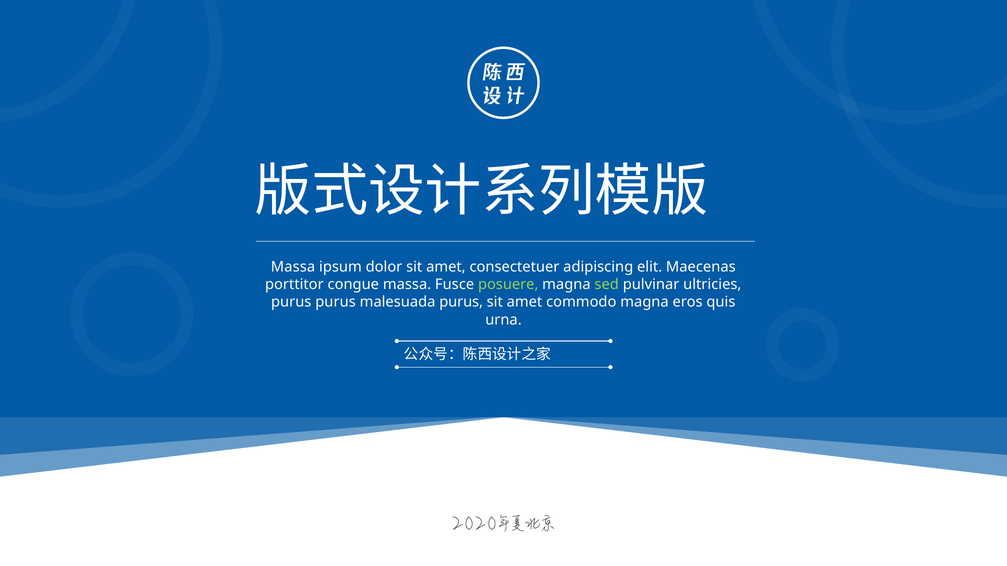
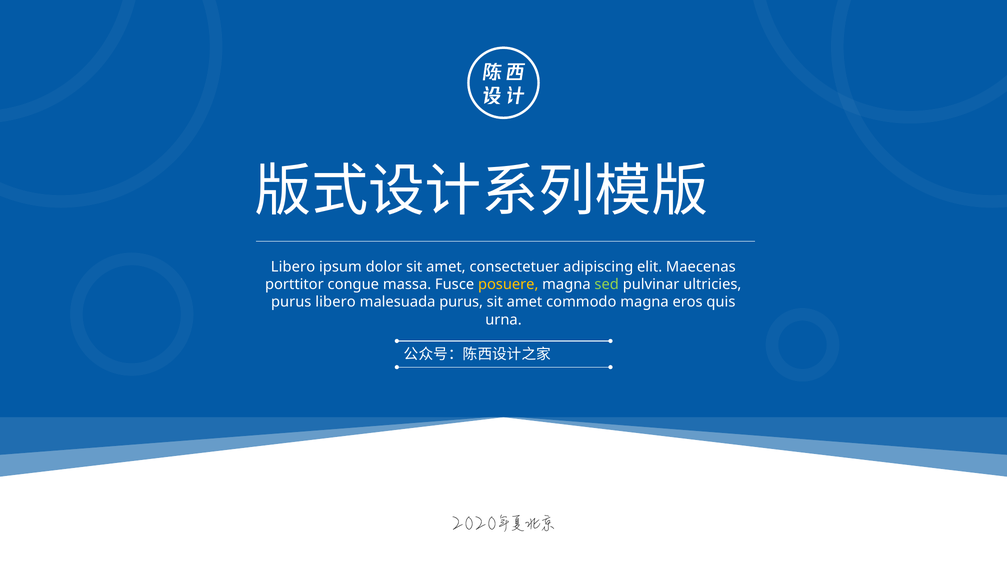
Massa: Massa -> Libero (293, 267)
posuere colour: light green -> yellow (508, 285)
purus purus: purus -> libero (336, 302)
